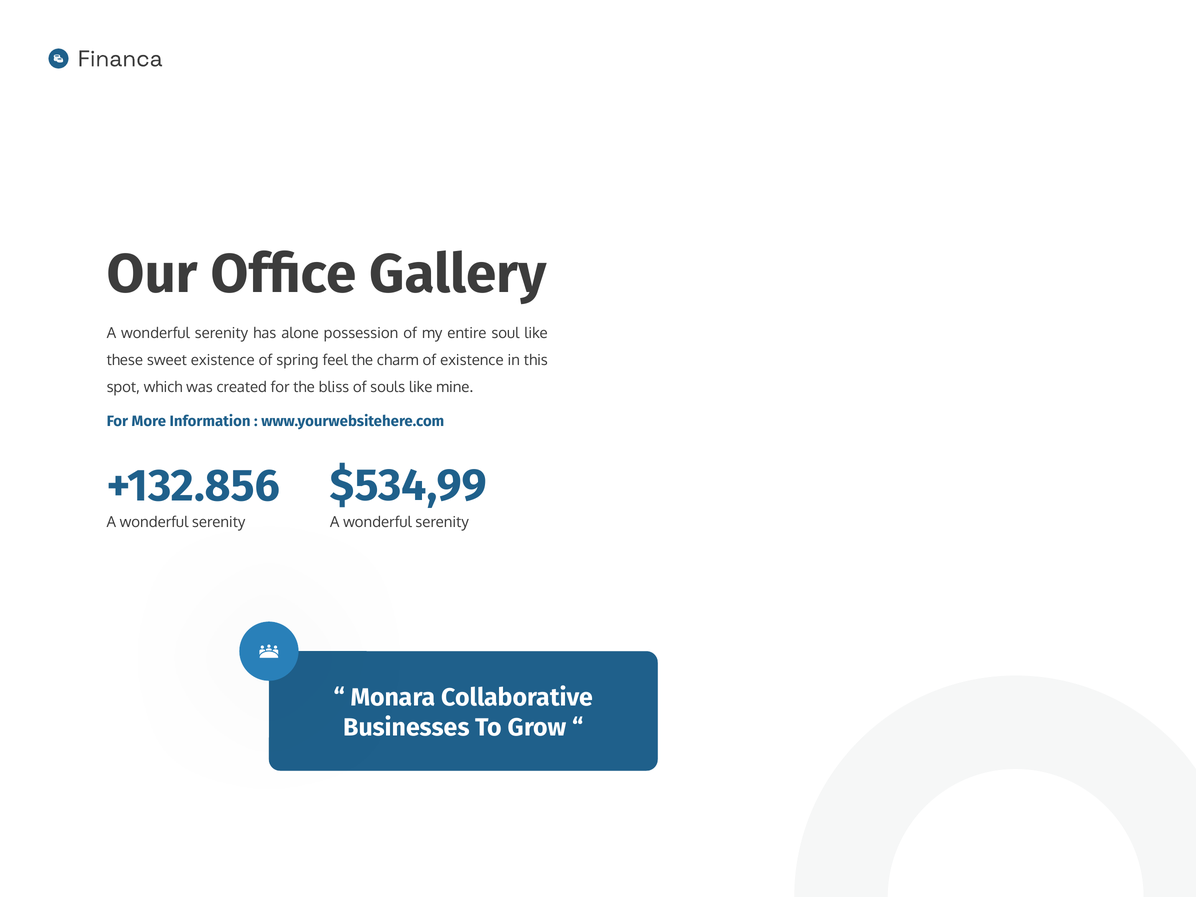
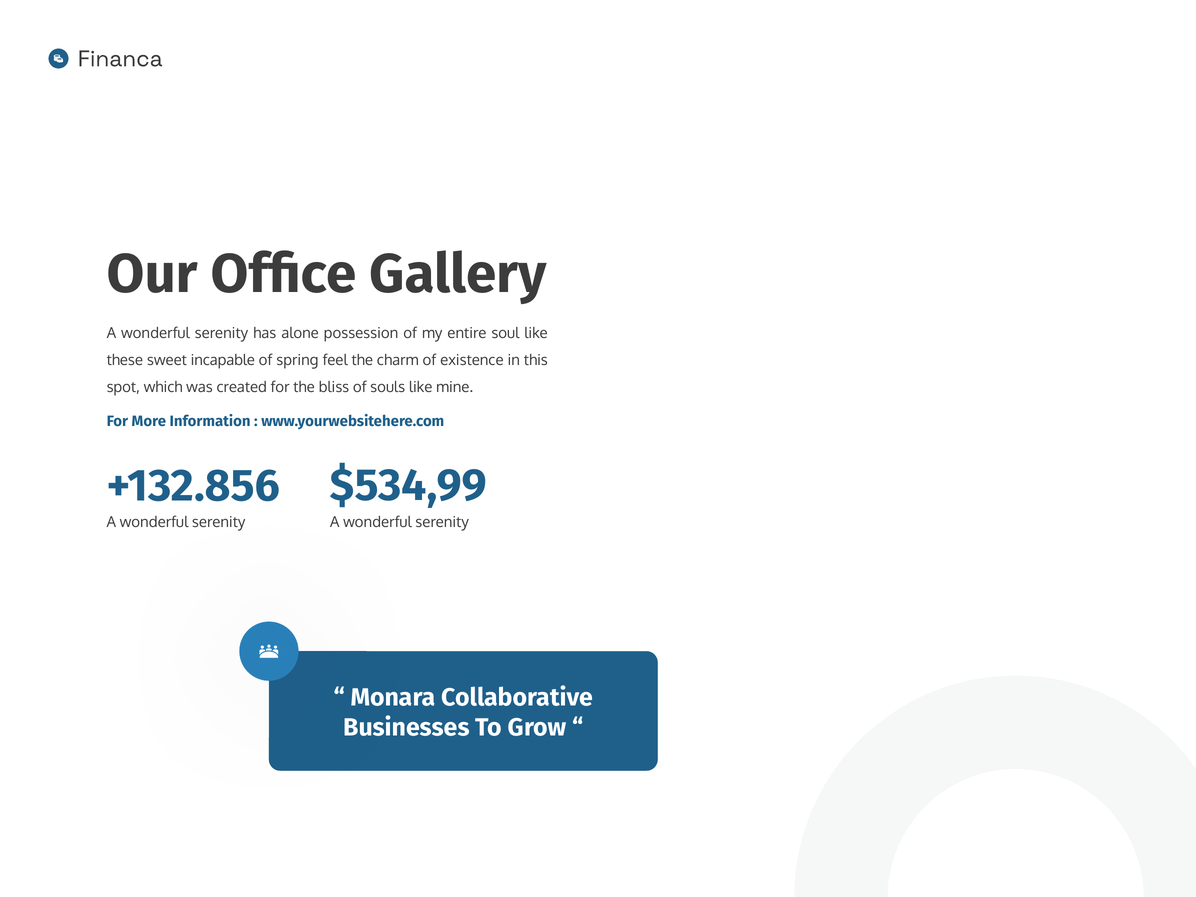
sweet existence: existence -> incapable (223, 360)
